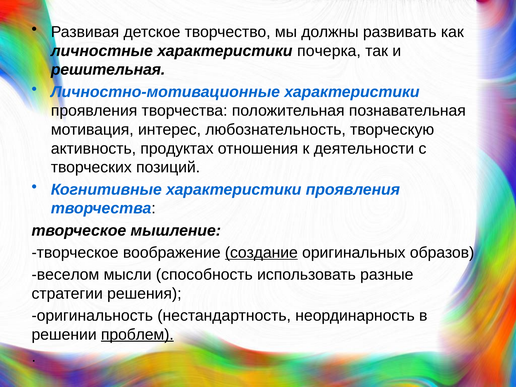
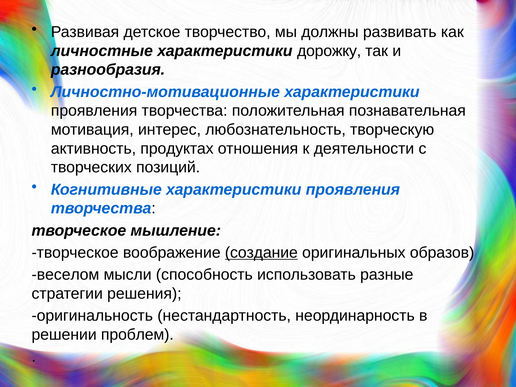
почерка: почерка -> дорожку (329, 51)
решительная: решительная -> разнообразия (108, 70)
проблем underline: present -> none (137, 335)
